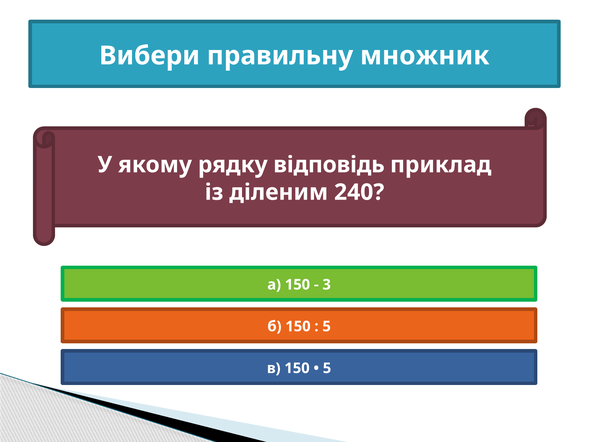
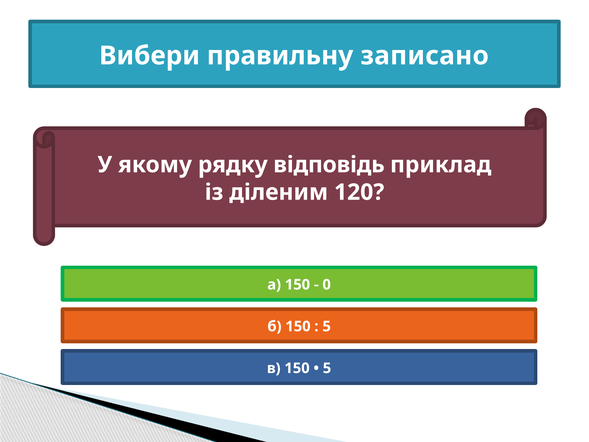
множник: множник -> записано (425, 56)
240: 240 -> 120 (359, 192)
3: 3 -> 0 (327, 284)
